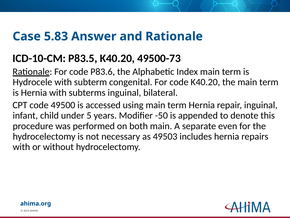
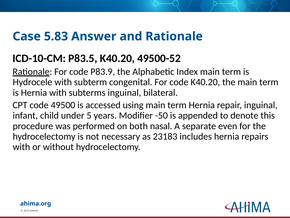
49500-73: 49500-73 -> 49500-52 (159, 58)
P83.6: P83.6 -> P83.9 (103, 72)
both main: main -> nasal (161, 126)
49503: 49503 -> 23183 (165, 136)
